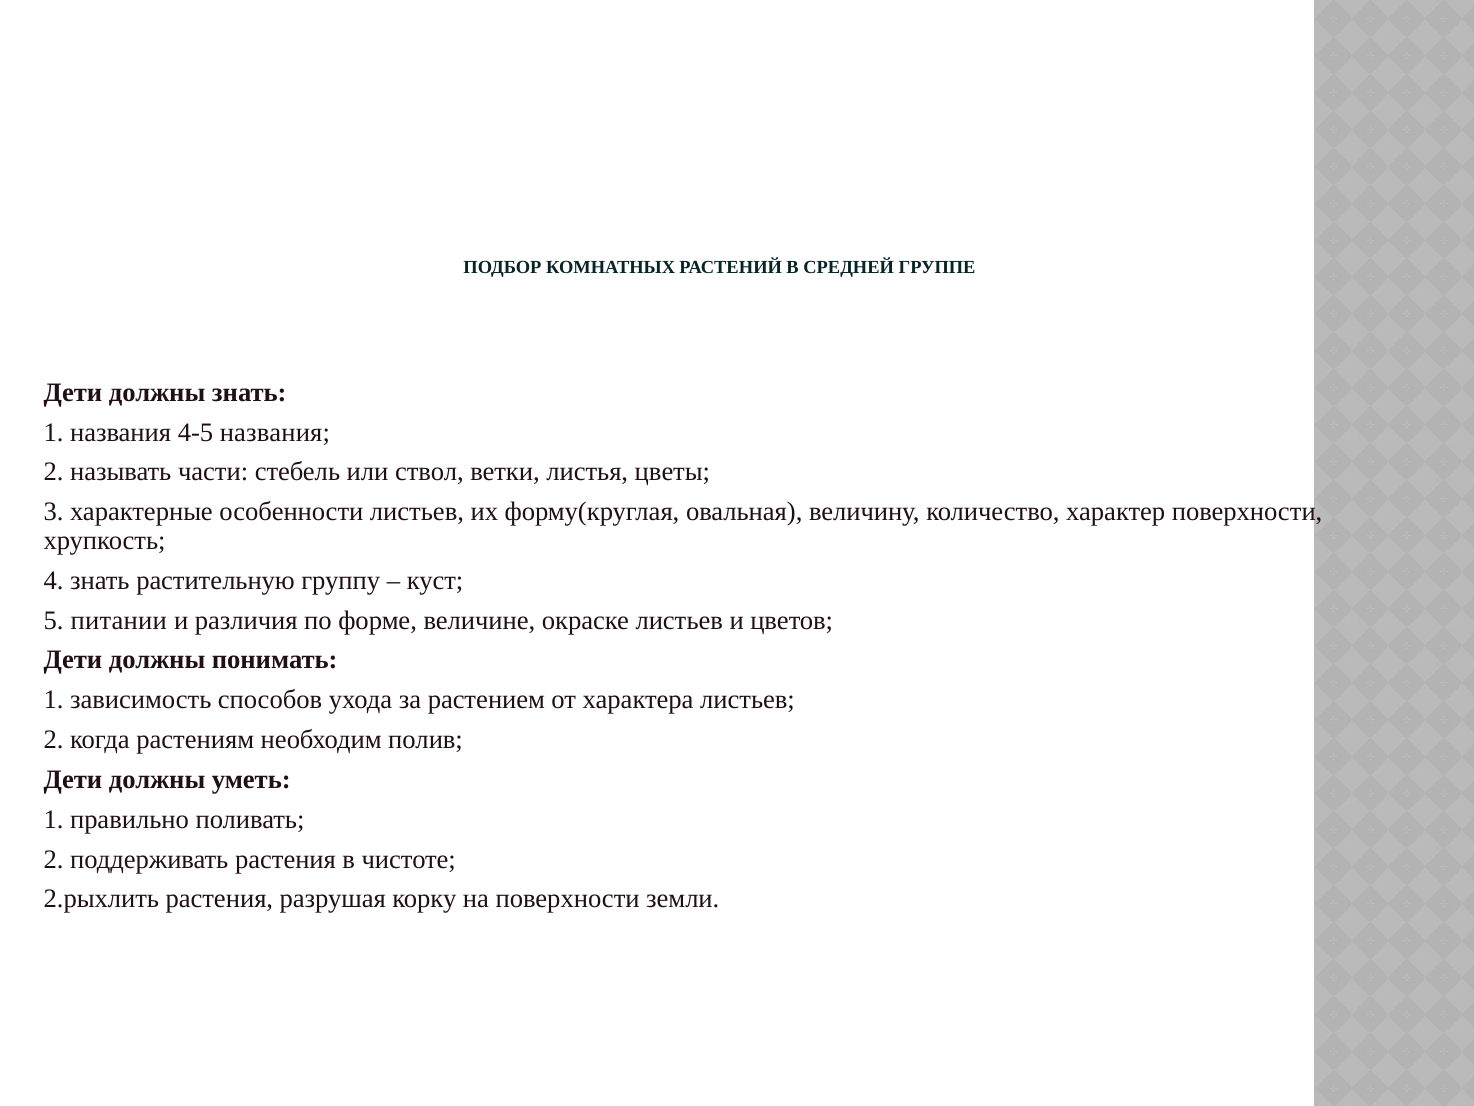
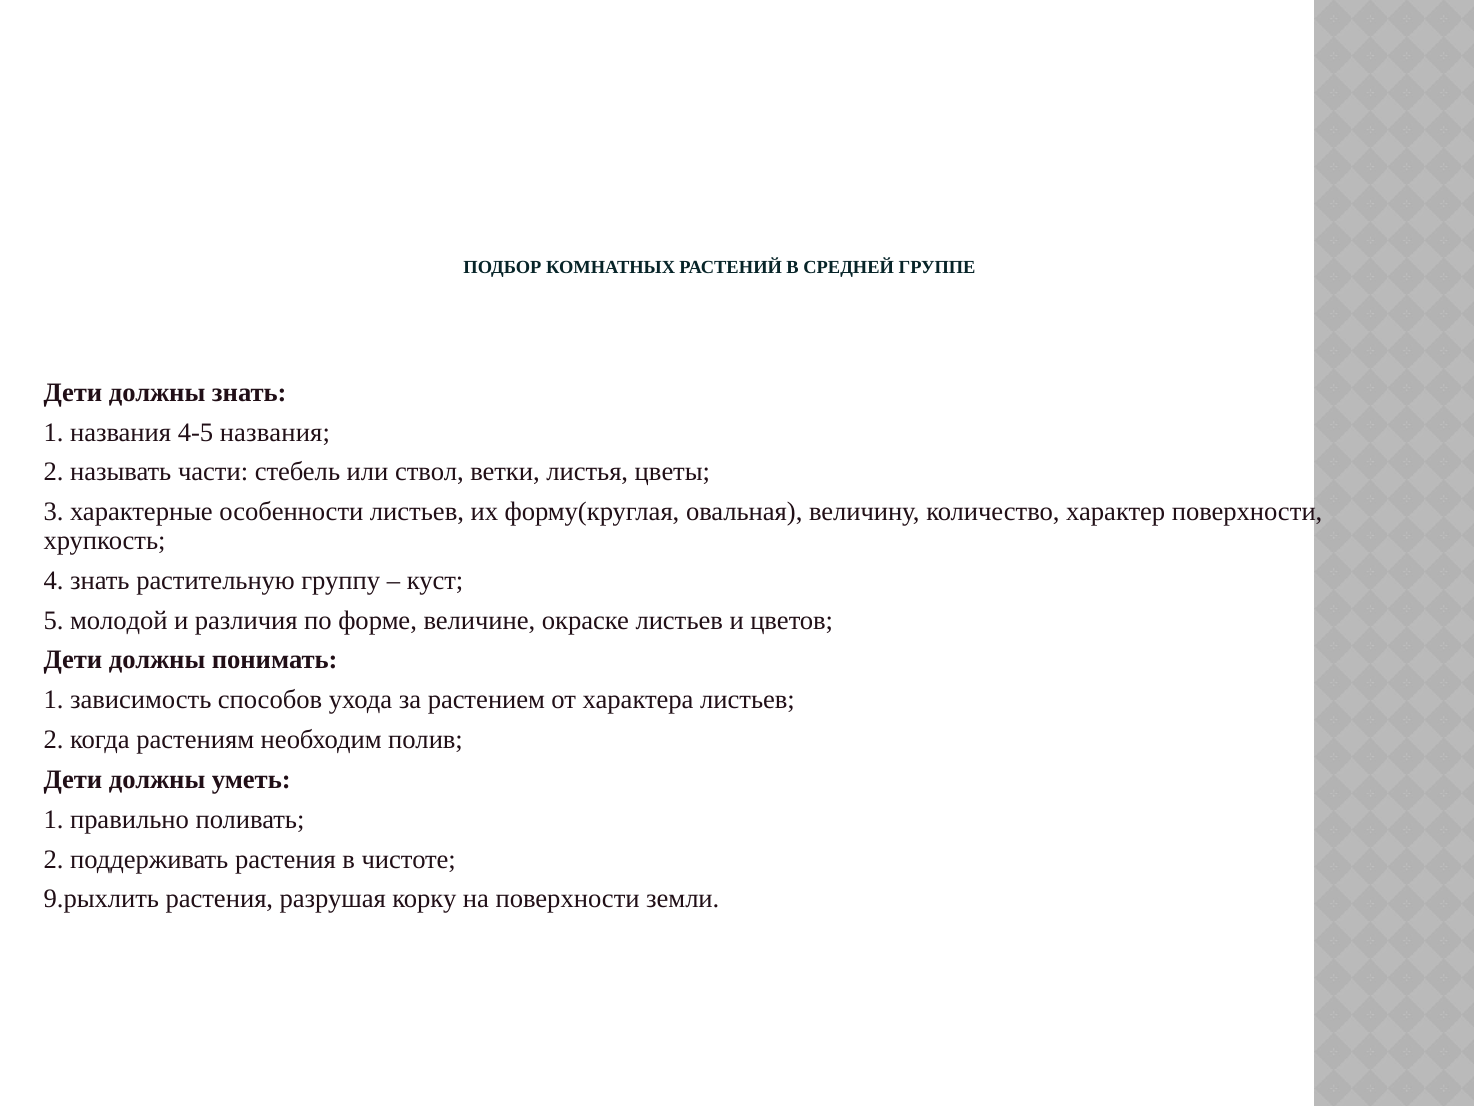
питании: питании -> молодой (119, 620)
2.рыхлить: 2.рыхлить -> 9.рыхлить (101, 899)
